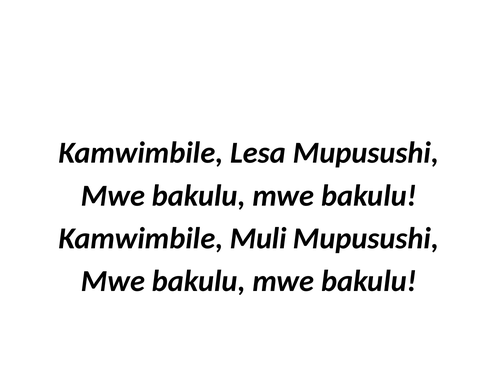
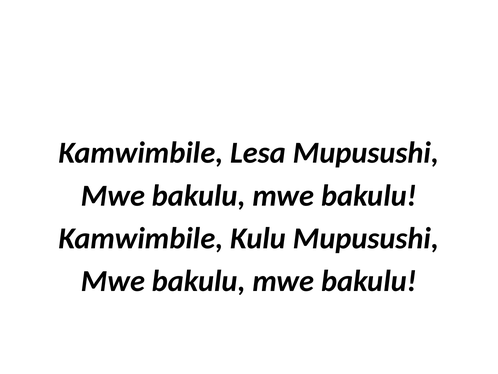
Muli: Muli -> Kulu (258, 238)
